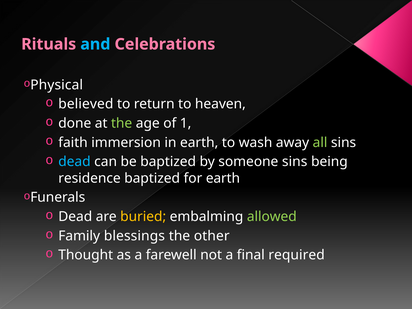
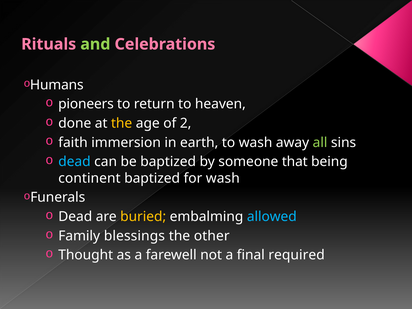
and colour: light blue -> light green (95, 44)
Physical: Physical -> Humans (57, 85)
believed: believed -> pioneers (86, 104)
the colour: light green -> yellow (122, 123)
1: 1 -> 2 (186, 123)
someone sins: sins -> that (295, 162)
residence: residence -> continent (89, 178)
for earth: earth -> wash (223, 178)
allowed colour: light green -> light blue (272, 217)
